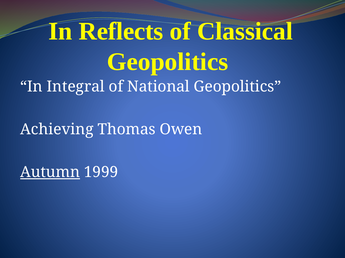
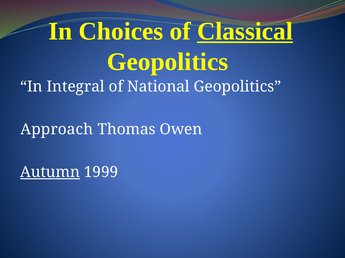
Reflects: Reflects -> Choices (121, 31)
Classical underline: none -> present (245, 31)
Achieving: Achieving -> Approach (57, 130)
